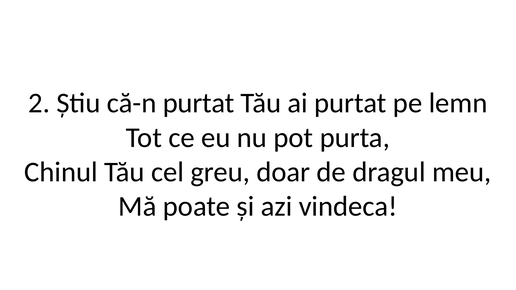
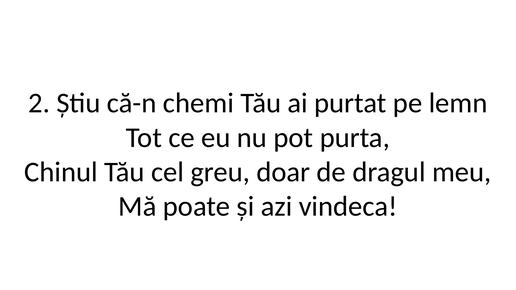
că-n purtat: purtat -> chemi (198, 103)
